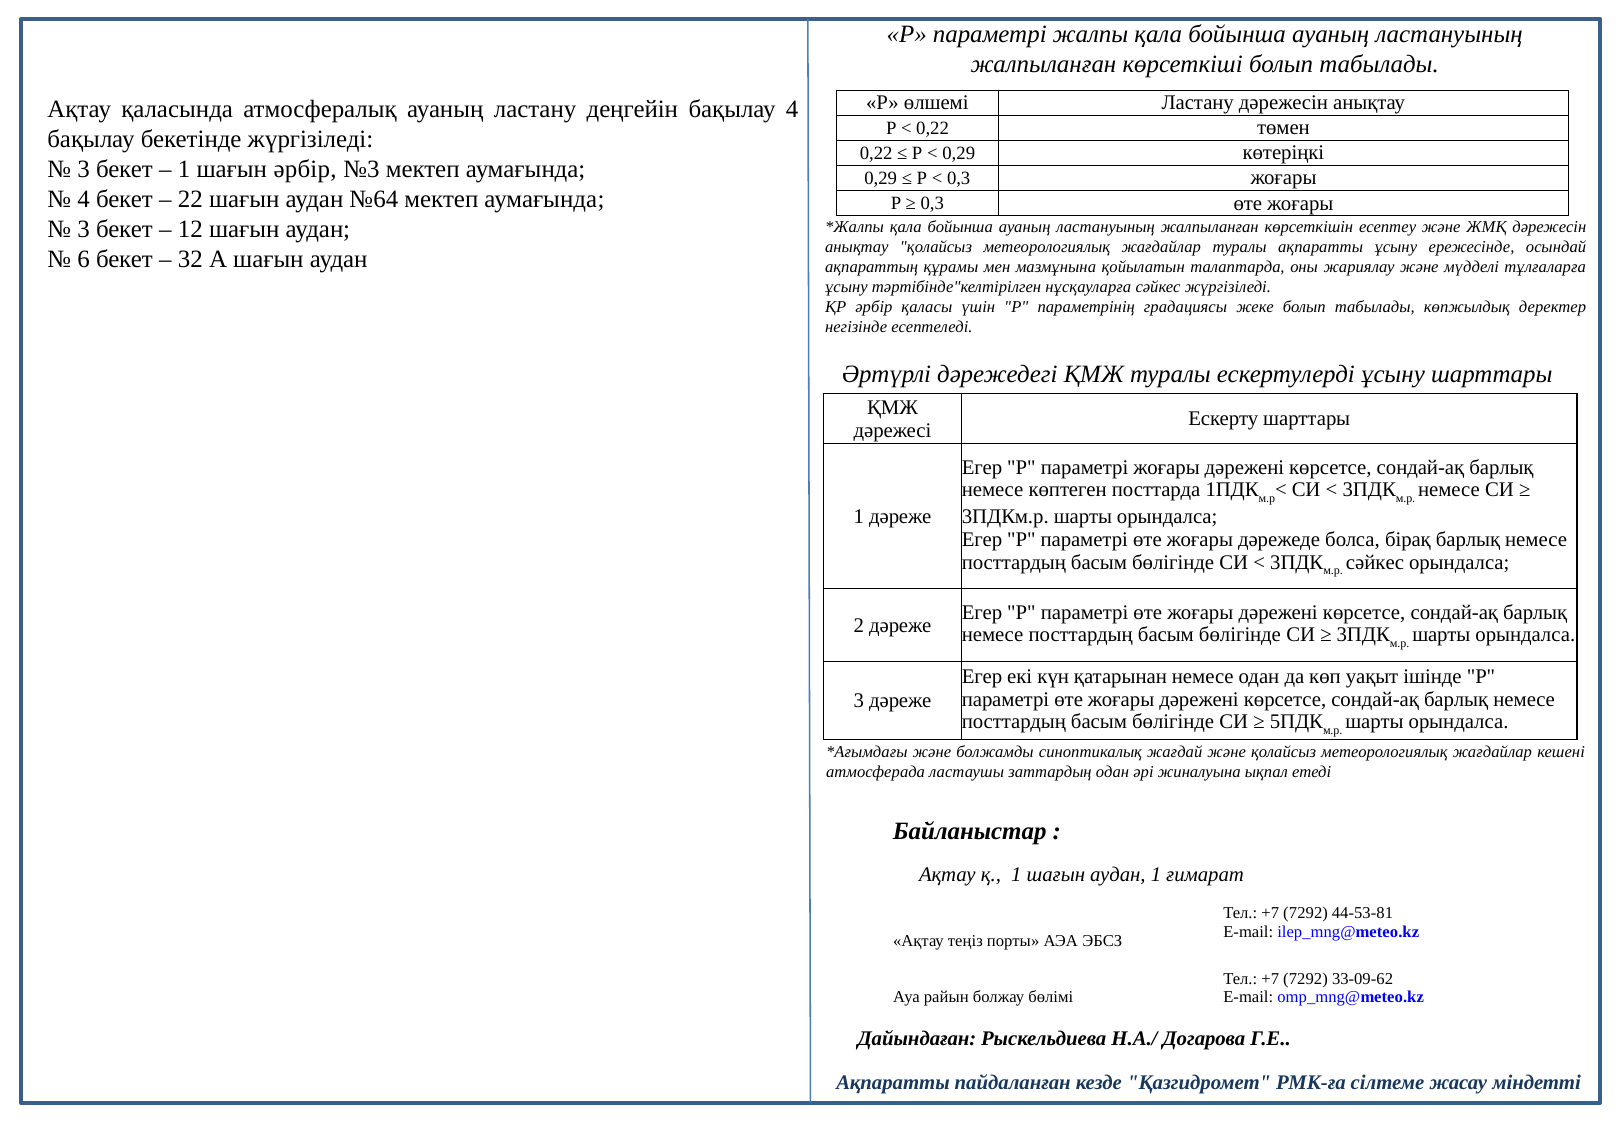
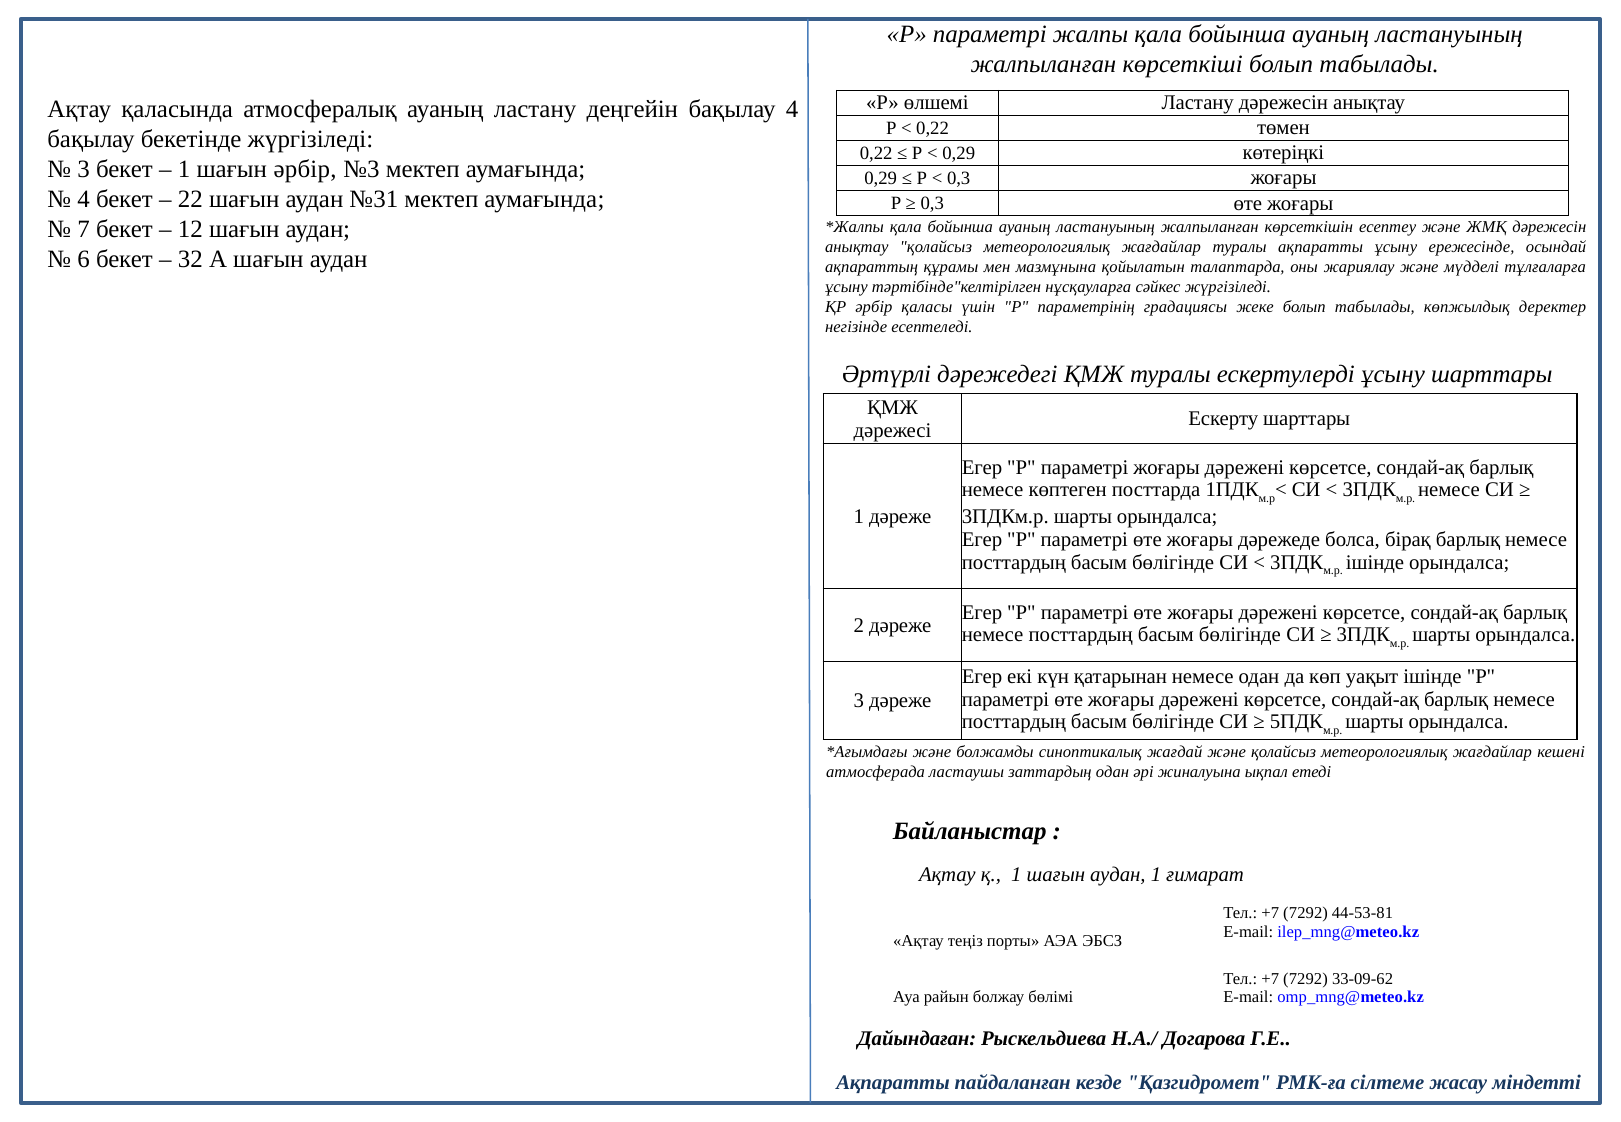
№64: №64 -> №31 (374, 199)
3: 3 -> 7 (84, 229)
сәйкес: сәйкес -> ішінде (1375, 562)
